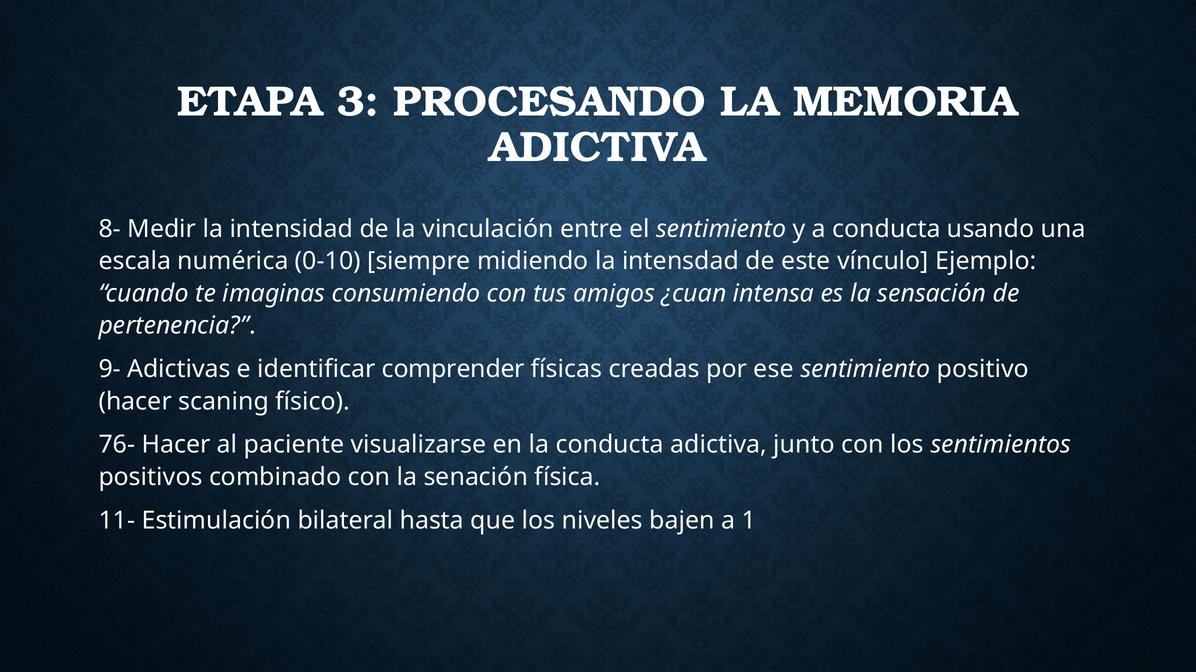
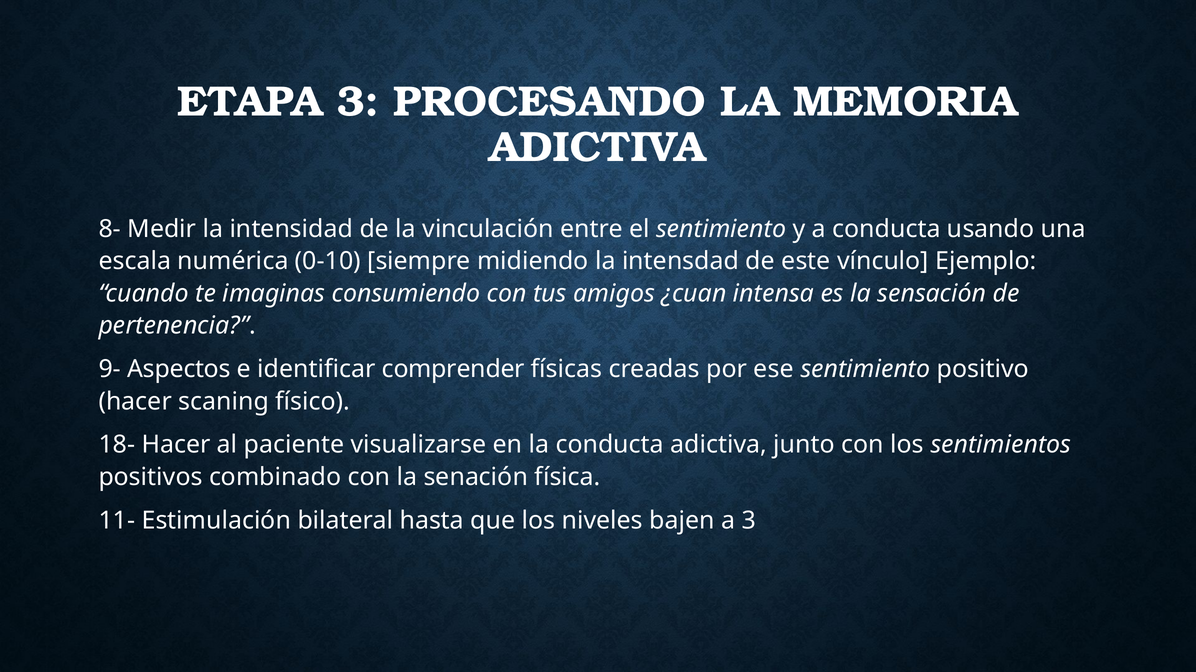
Adictivas: Adictivas -> Aspectos (179, 369)
76-: 76- -> 18- (117, 445)
a 1: 1 -> 3 (749, 521)
